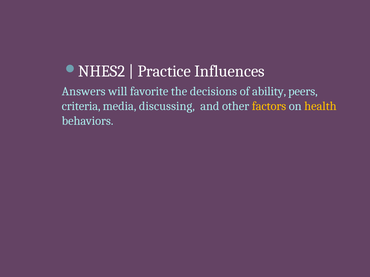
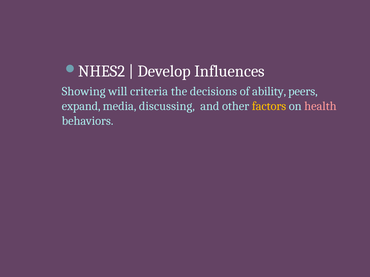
Practice: Practice -> Develop (164, 71)
Answers: Answers -> Showing (84, 92)
favorite: favorite -> criteria (149, 92)
criteria: criteria -> expand (81, 106)
health colour: yellow -> pink (320, 106)
